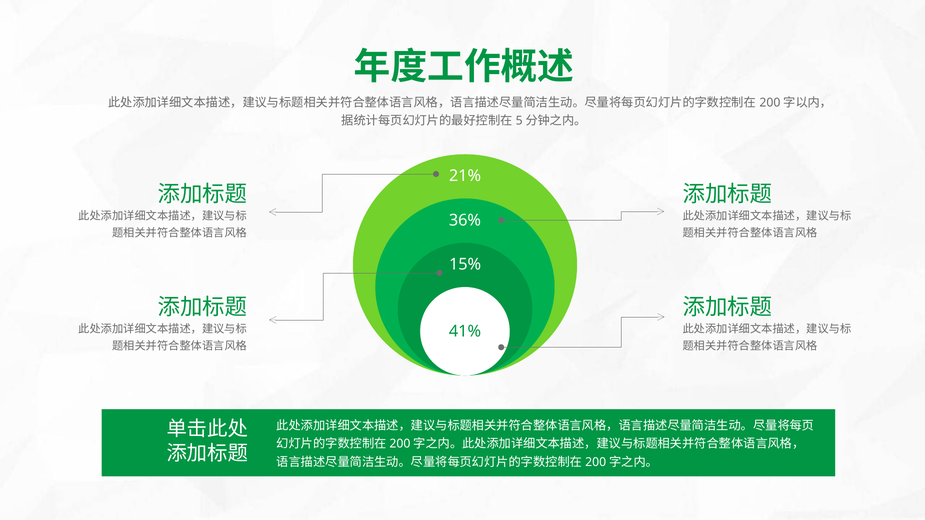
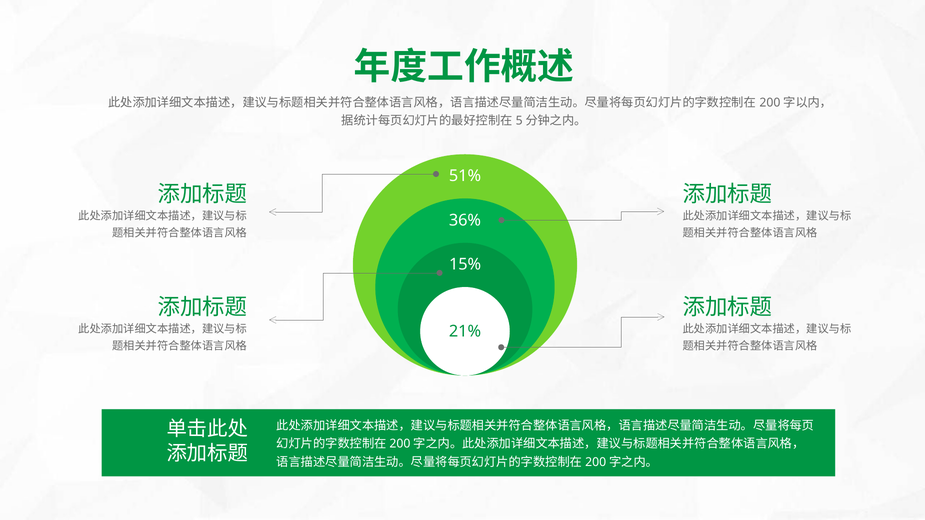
21%: 21% -> 51% (465, 176)
41%: 41% -> 21% (465, 331)
